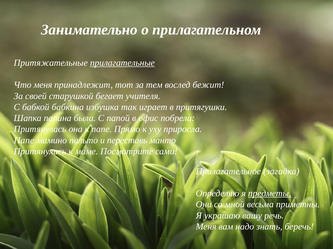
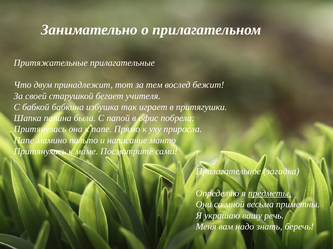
прилагательные underline: present -> none (122, 63)
Что меня: меня -> двум (43, 85)
переставь: переставь -> написание (127, 141)
